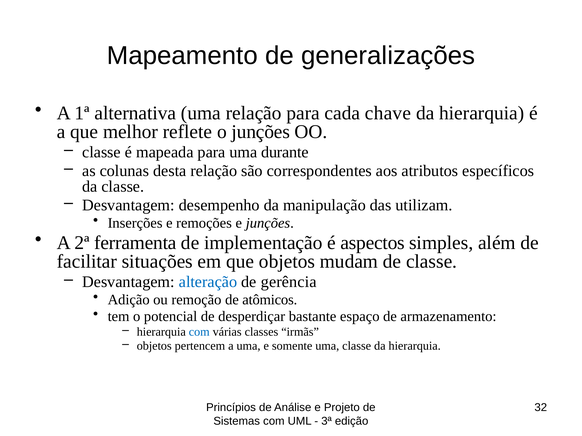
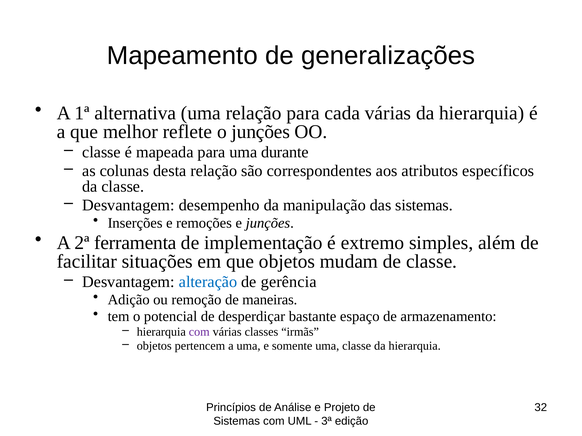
cada chave: chave -> várias (388, 113)
das utilizam: utilizam -> sistemas (424, 205)
aspectos: aspectos -> extremo (373, 243)
atômicos: atômicos -> maneiras (270, 300)
com colour: blue -> purple (199, 332)
